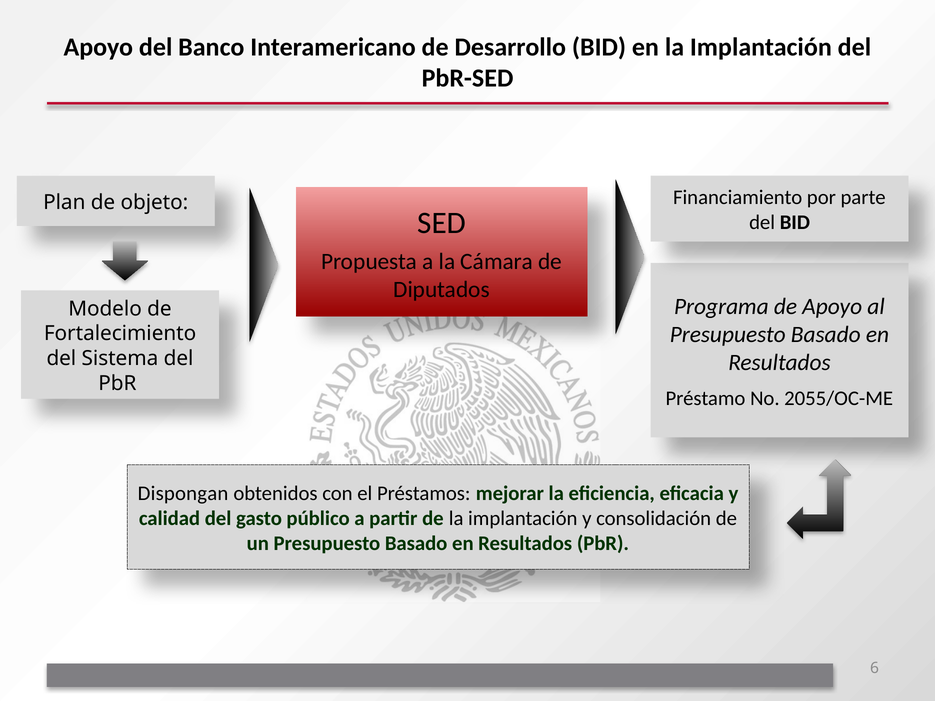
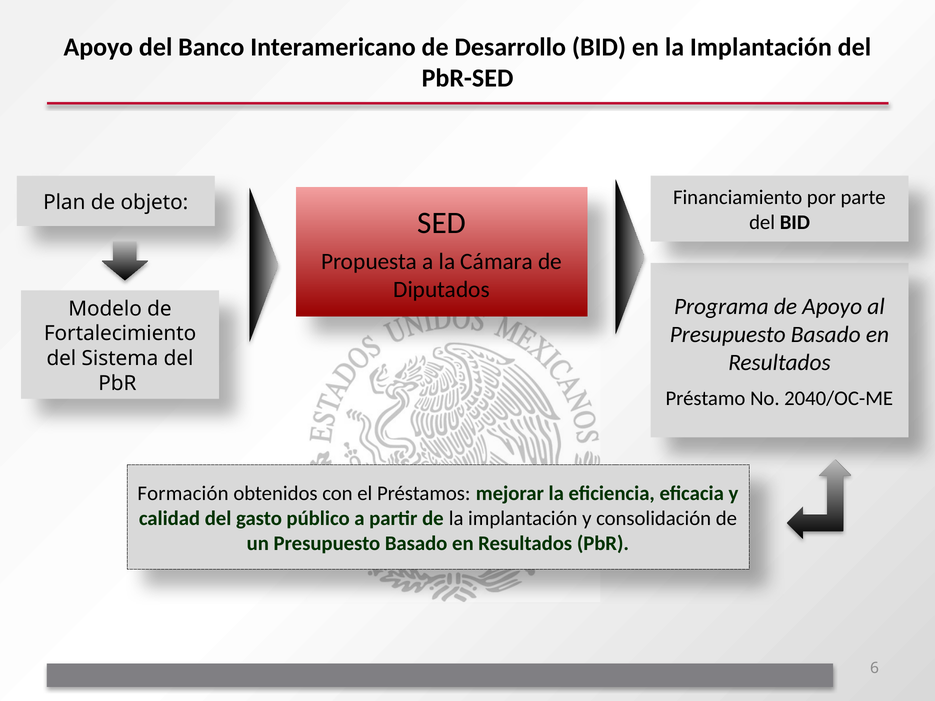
2055/OC-ME: 2055/OC-ME -> 2040/OC-ME (839, 398)
Dispongan: Dispongan -> Formación (183, 494)
